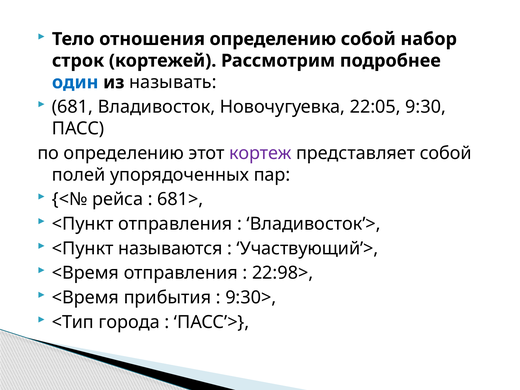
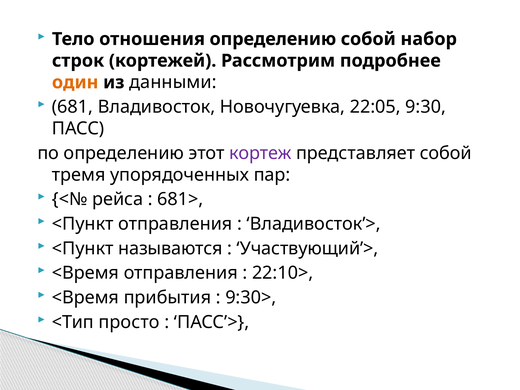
один colour: blue -> orange (75, 82)
называть: называть -> данными (173, 82)
полей: полей -> тремя (79, 175)
22:98>: 22:98> -> 22:10> (283, 273)
города: города -> просто (129, 322)
